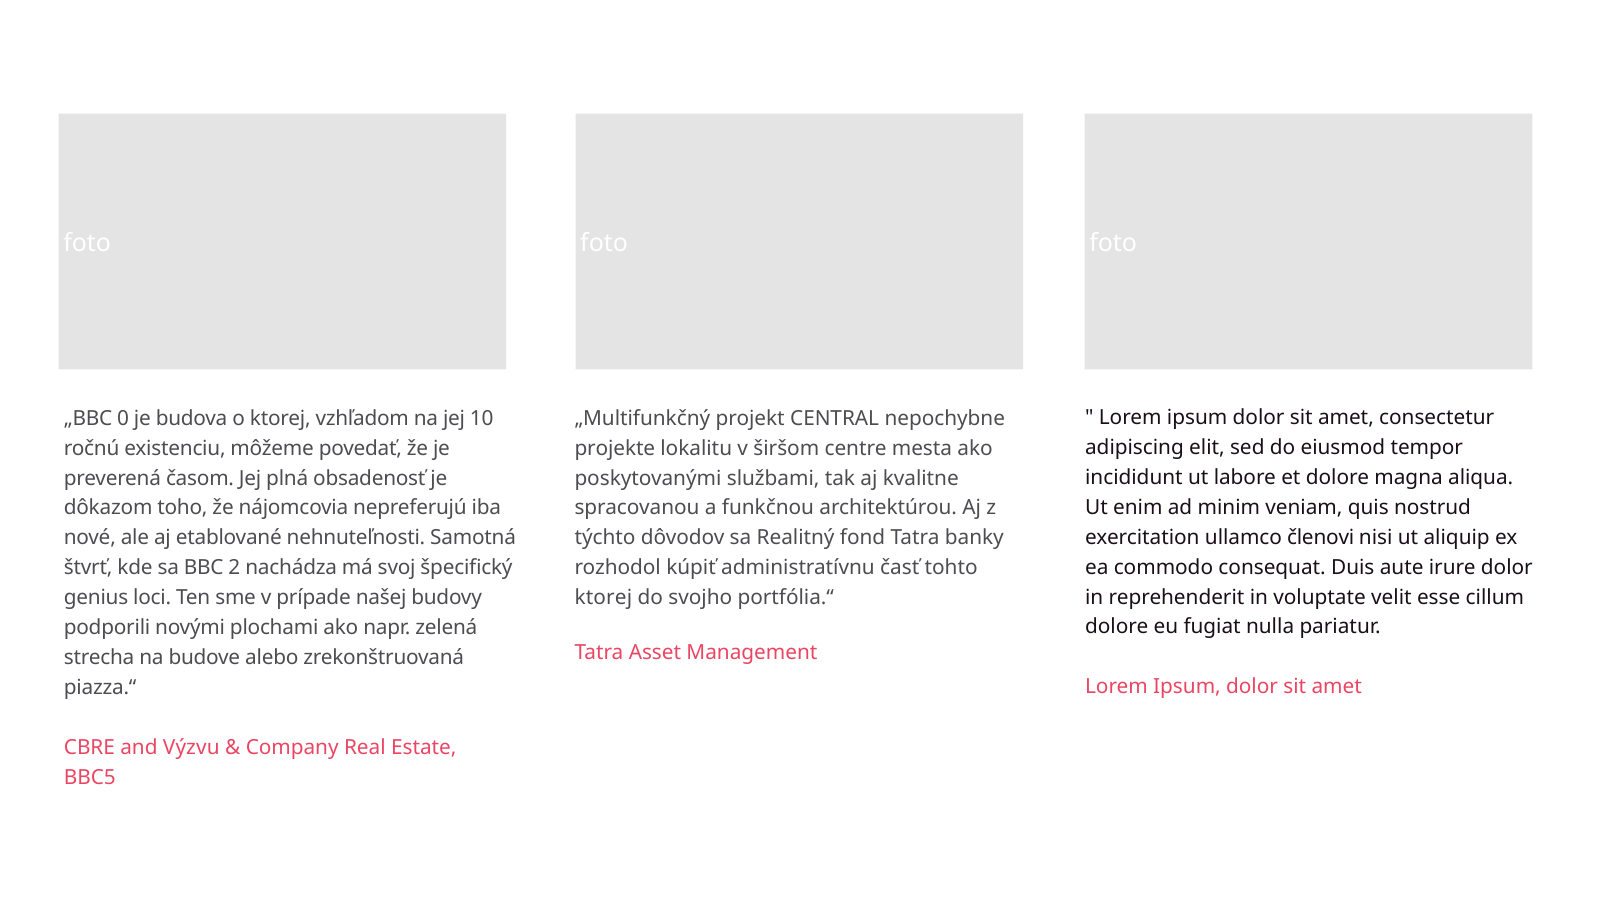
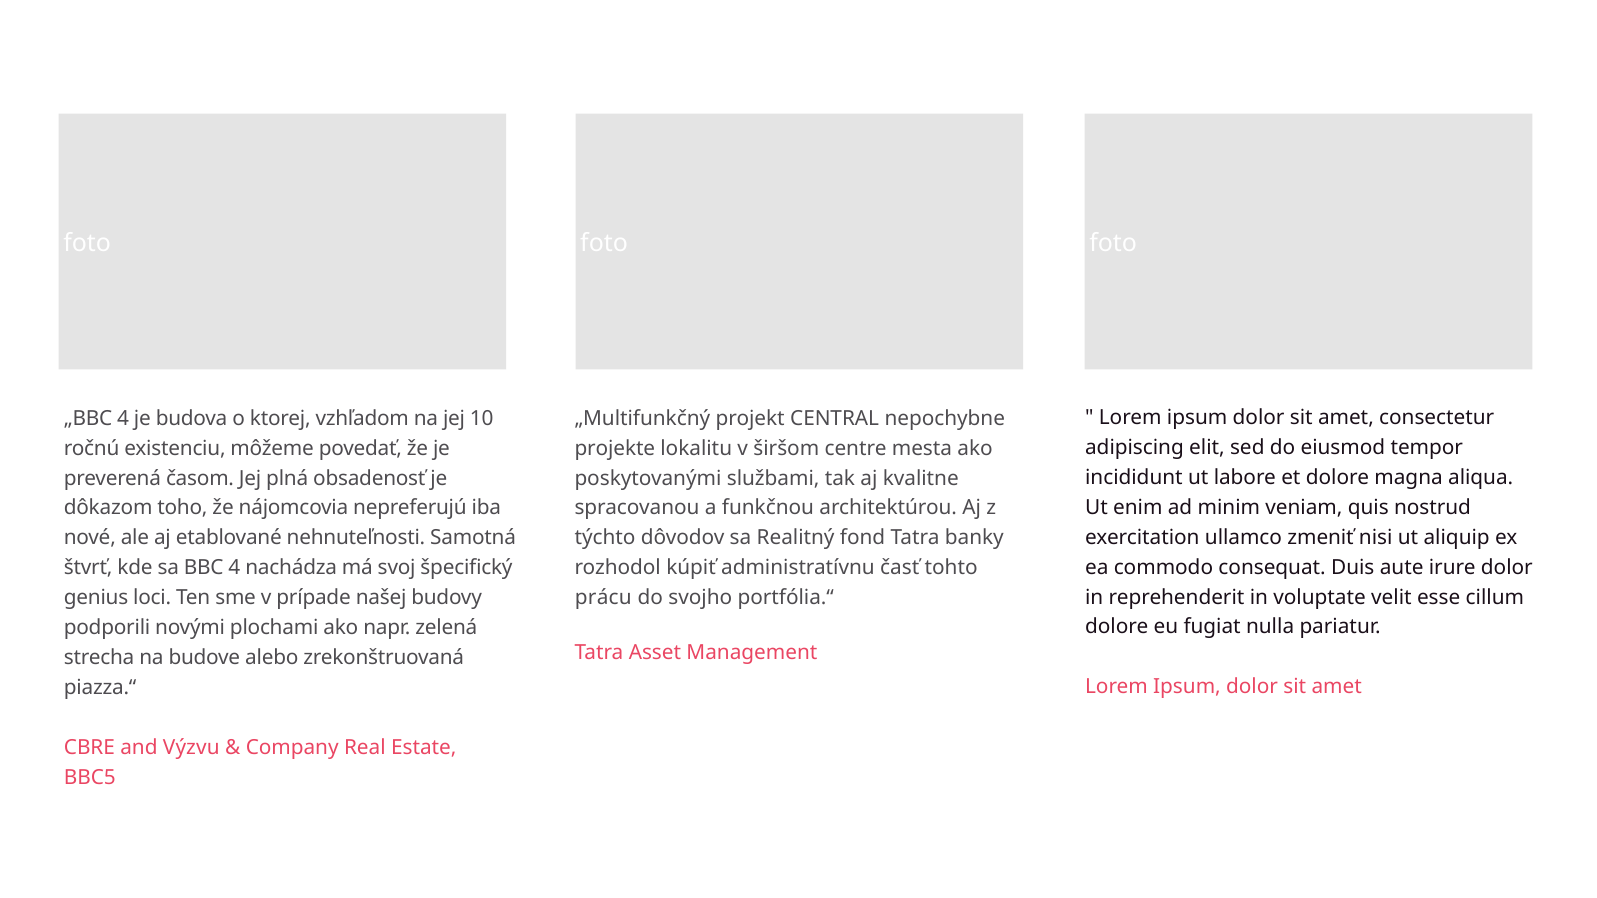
„BBC 0: 0 -> 4 (123, 419)
členovi: členovi -> zmeniť (1321, 538)
BBC 2: 2 -> 4 (234, 568)
ktorej: ktorej -> prácu (603, 598)
